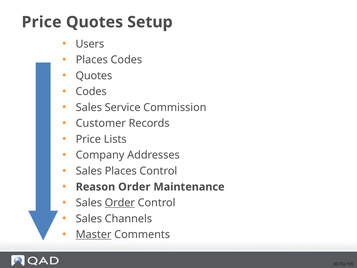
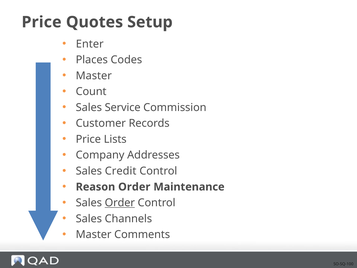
Users: Users -> Enter (90, 44)
Quotes: Quotes -> Master (94, 76)
Codes: Codes -> Count (91, 92)
Sales Places: Places -> Credit (121, 171)
Master underline: present -> none (94, 234)
